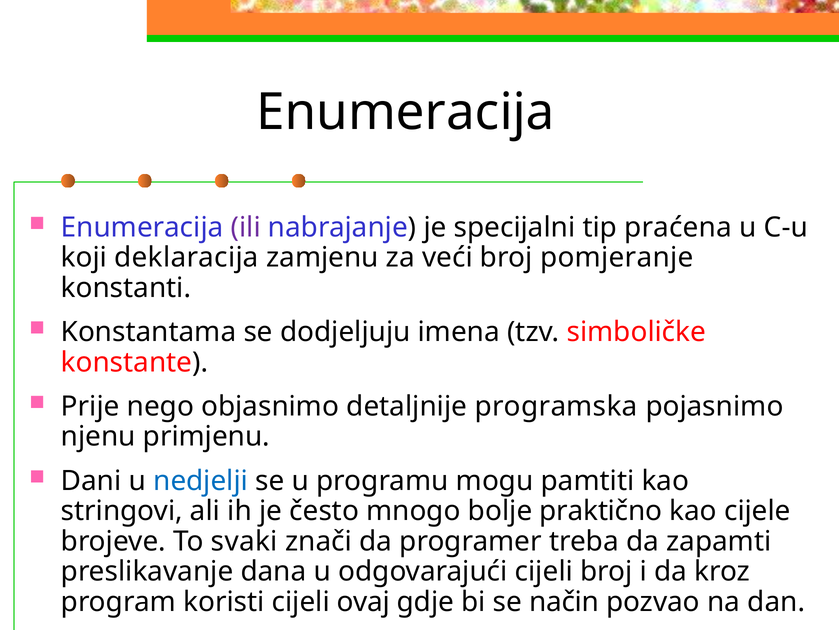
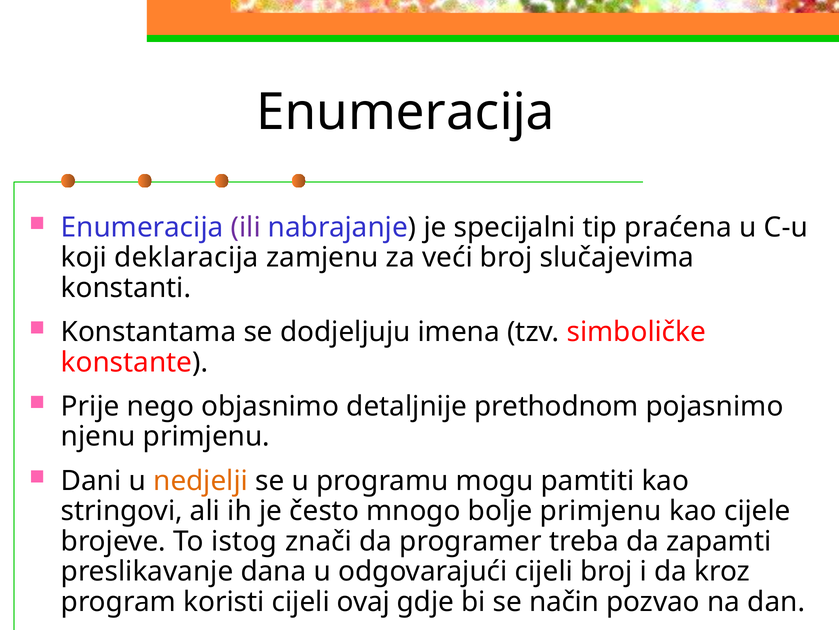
pomjeranje: pomjeranje -> slučajevima (617, 257)
programska: programska -> prethodnom (556, 406)
nedjelji colour: blue -> orange (201, 480)
bolje praktično: praktično -> primjenu (601, 511)
svaki: svaki -> istog (244, 541)
